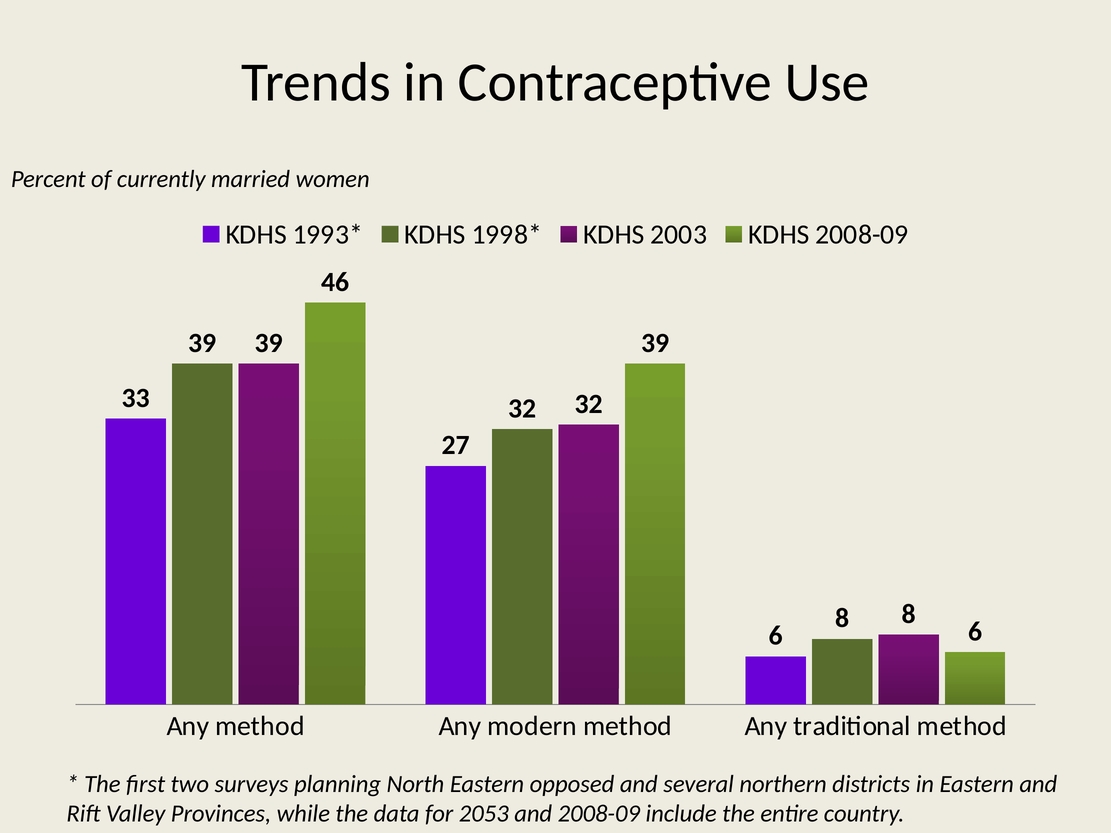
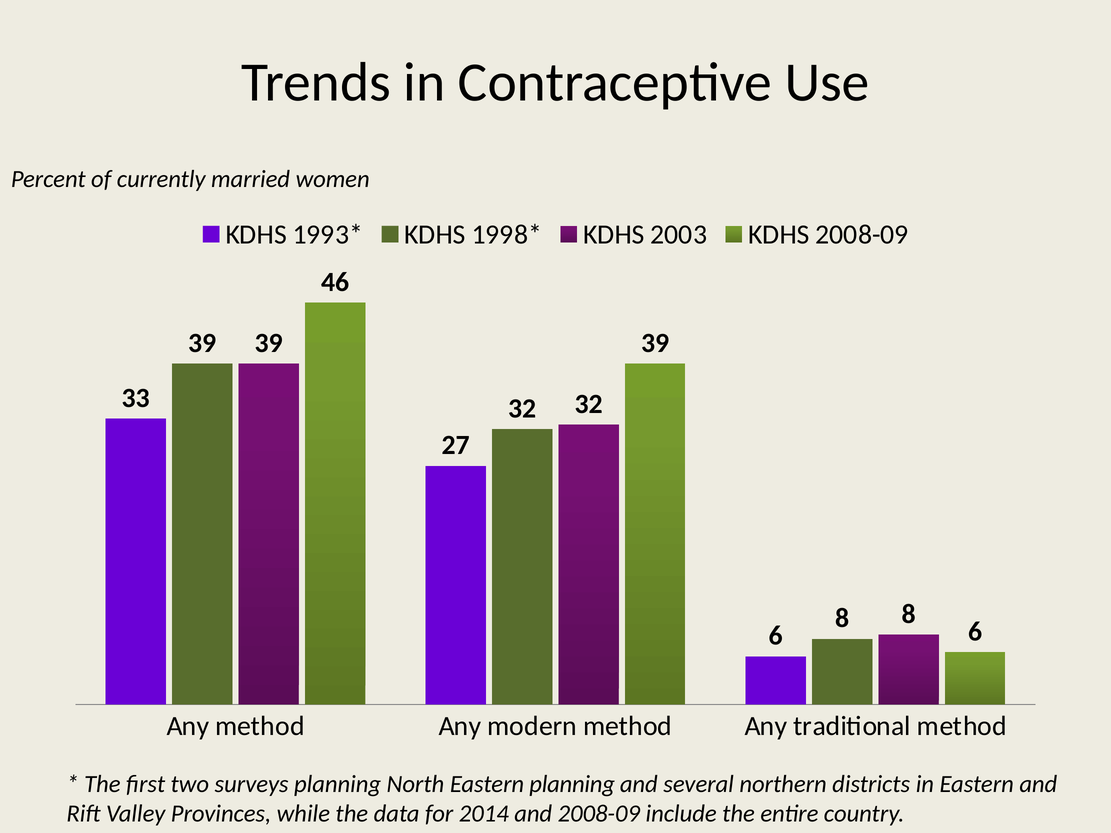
Eastern opposed: opposed -> planning (572, 784)
2053: 2053 -> 2014 (484, 814)
